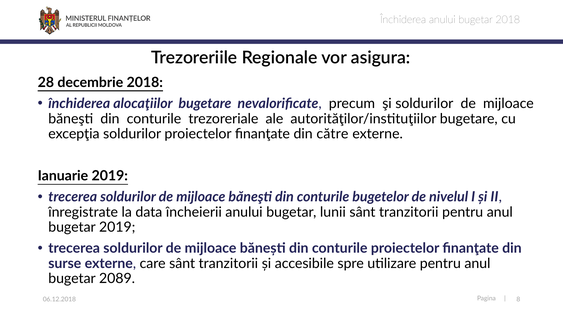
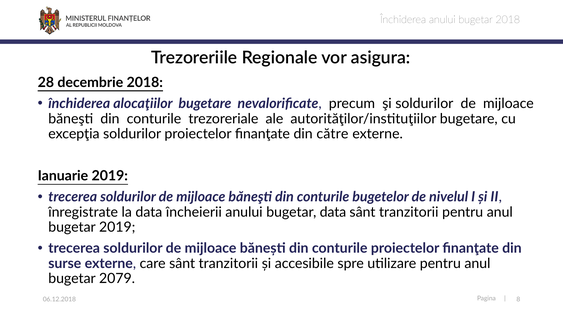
bugetar lunii: lunii -> data (333, 213)
2089: 2089 -> 2079 (117, 279)
